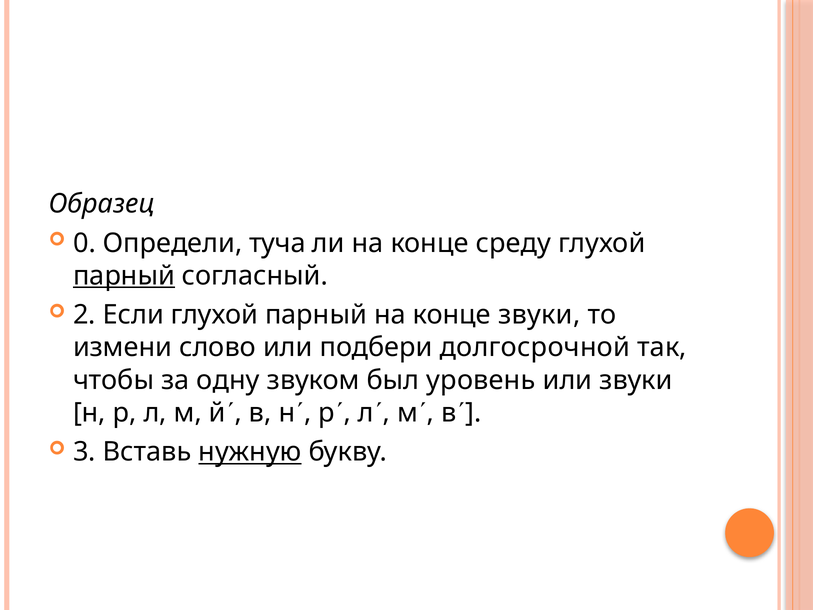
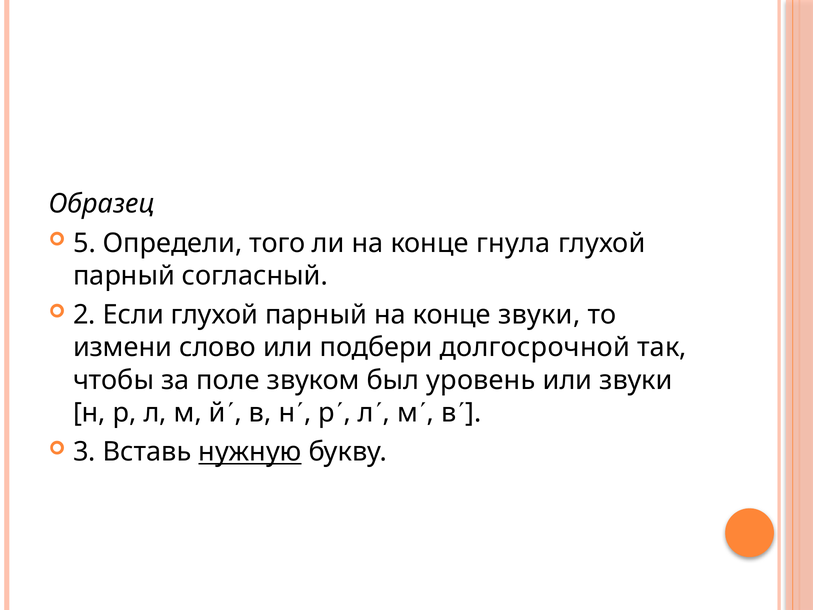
0: 0 -> 5 (84, 243)
туча: туча -> того (277, 243)
среду: среду -> гнула (513, 243)
парный underline: present -> none (124, 276)
одну: одну -> поле (228, 380)
